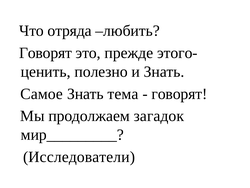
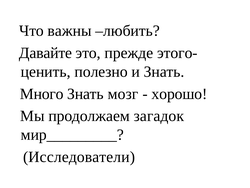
отряда: отряда -> важны (70, 31)
Говорят: Говорят -> Давайте (45, 53)
Самое: Самое -> Много (42, 94)
тема: тема -> мозг (123, 94)
говорят: говорят -> хорошо (179, 94)
